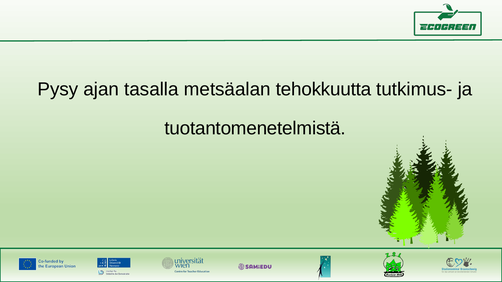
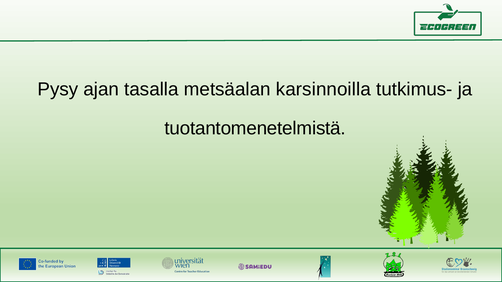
tehokkuutta: tehokkuutta -> karsinnoilla (323, 90)
